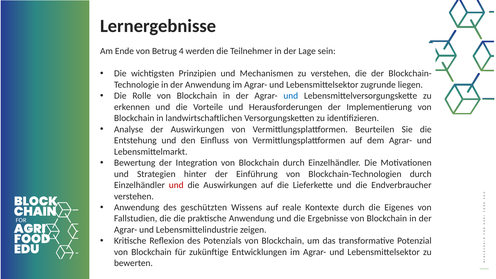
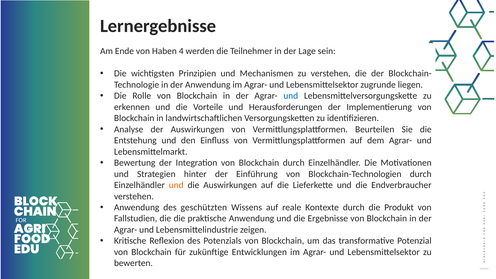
Betrug: Betrug -> Haben (164, 51)
und colour: red -> orange (176, 185)
Eigenes: Eigenes -> Produkt (399, 207)
